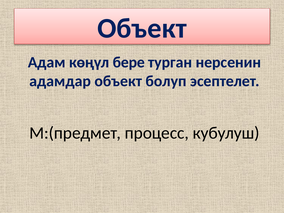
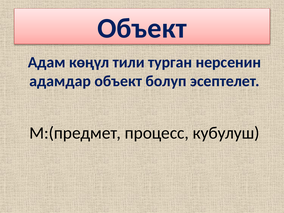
бере: бере -> тили (129, 62)
